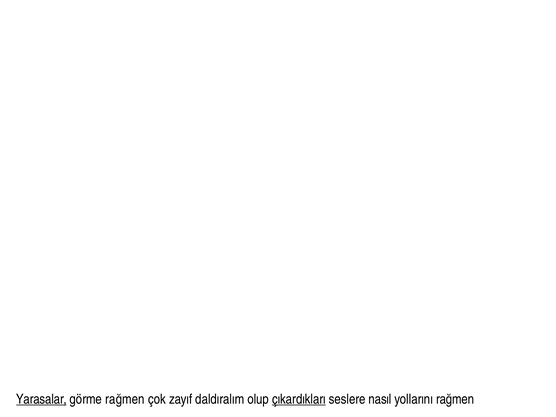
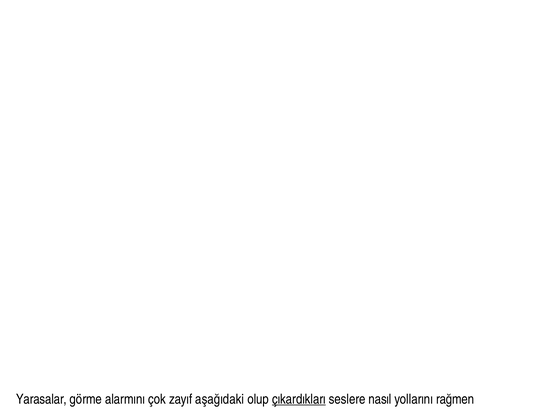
Yarasalar underline: present -> none (41, 399)
görme rağmen: rağmen -> alarmını (125, 399)
daldıralım: daldıralım -> aşağıdaki (220, 399)
